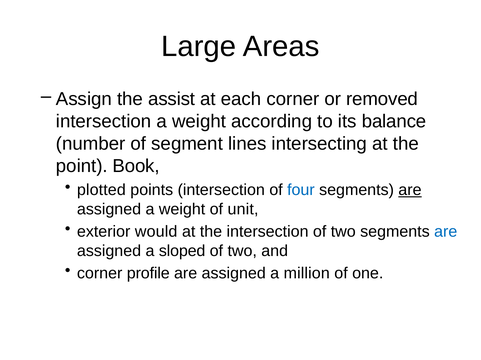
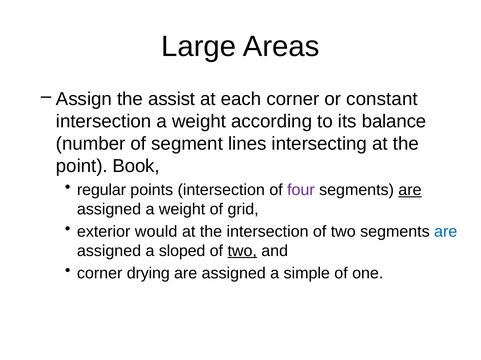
removed: removed -> constant (382, 99)
plotted: plotted -> regular (101, 190)
four colour: blue -> purple (301, 190)
unit: unit -> grid (243, 210)
two underline: none -> present (242, 251)
profile: profile -> drying (148, 274)
million: million -> simple (307, 274)
